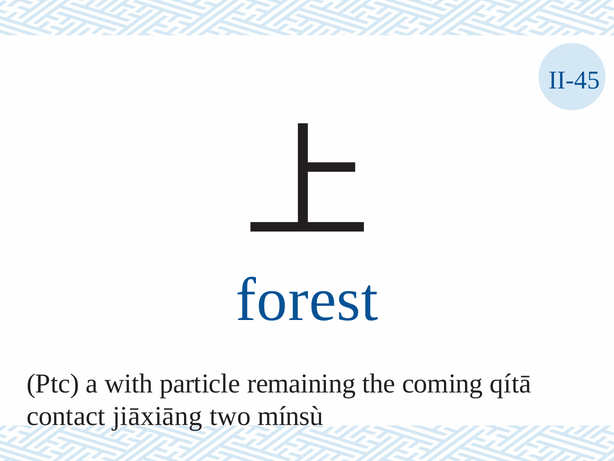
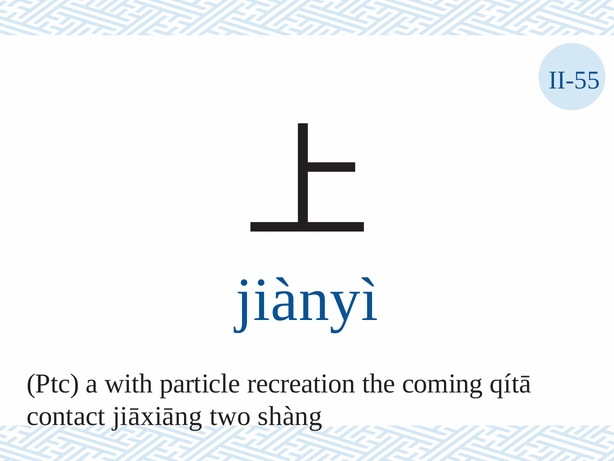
II-45: II-45 -> II-55 (574, 80)
forest: forest -> jiànyì (307, 300)
remaining: remaining -> recreation (301, 383)
mínsù: mínsù -> shàng (290, 416)
